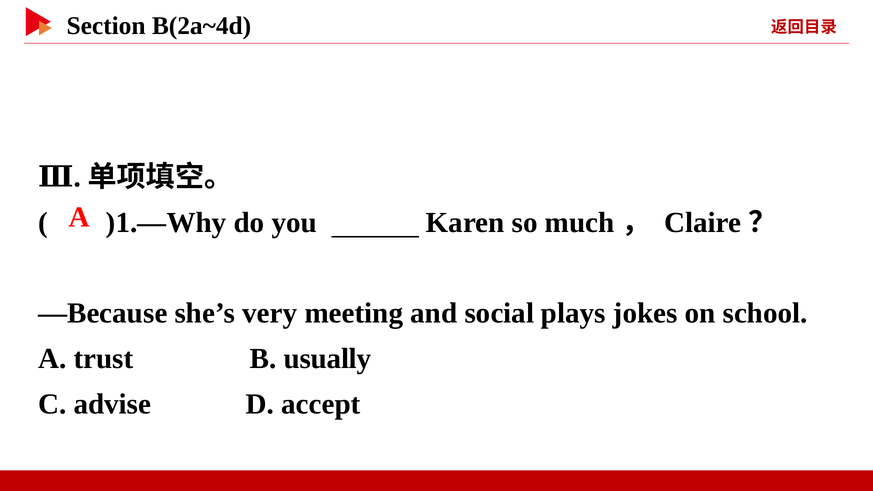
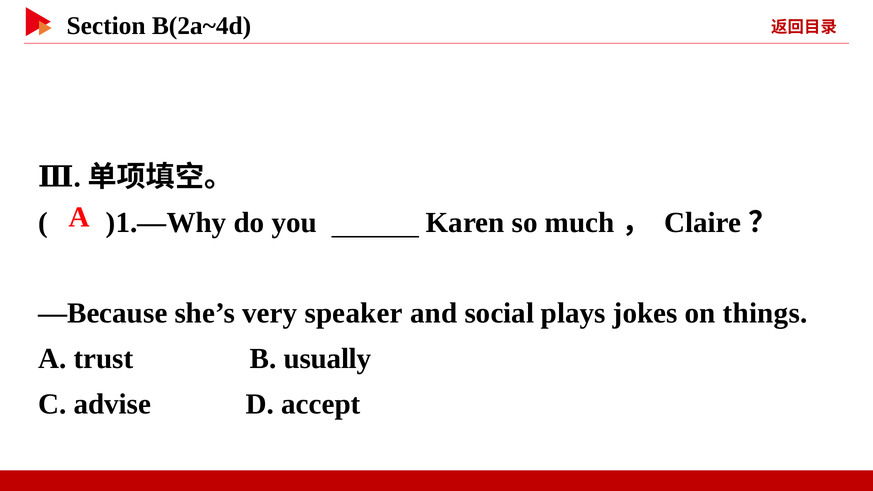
meeting: meeting -> speaker (354, 313)
school: school -> things (765, 313)
